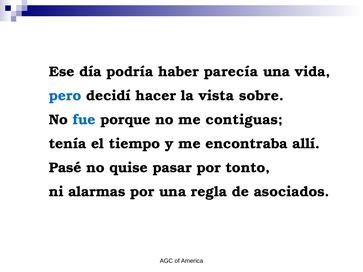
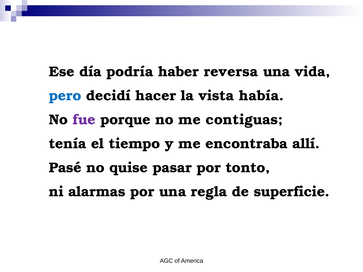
parecía: parecía -> reversa (231, 72)
sobre: sobre -> había (262, 96)
fue colour: blue -> purple (84, 120)
asociados: asociados -> superficie (292, 192)
